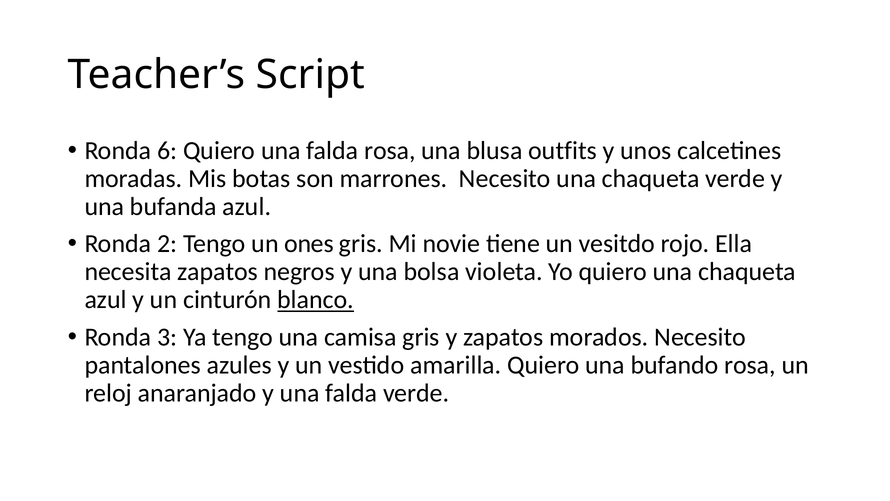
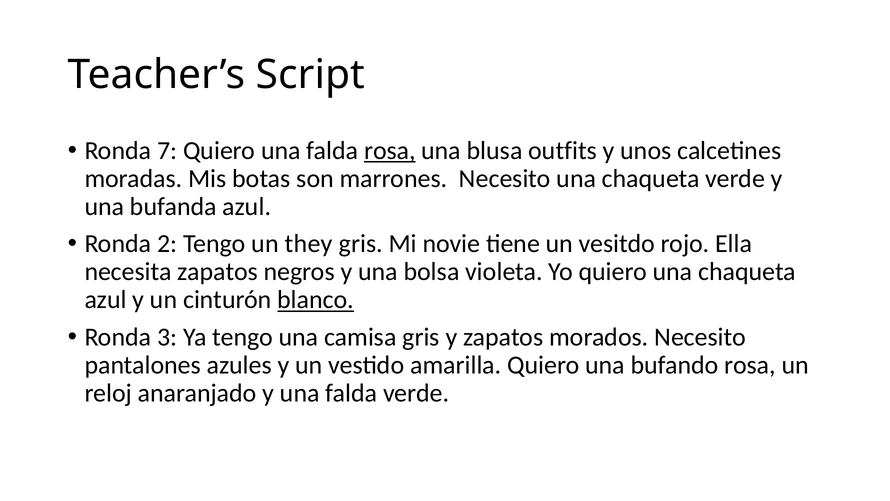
6: 6 -> 7 (167, 150)
rosa underline: none -> present (390, 150)
ones: ones -> they (309, 244)
